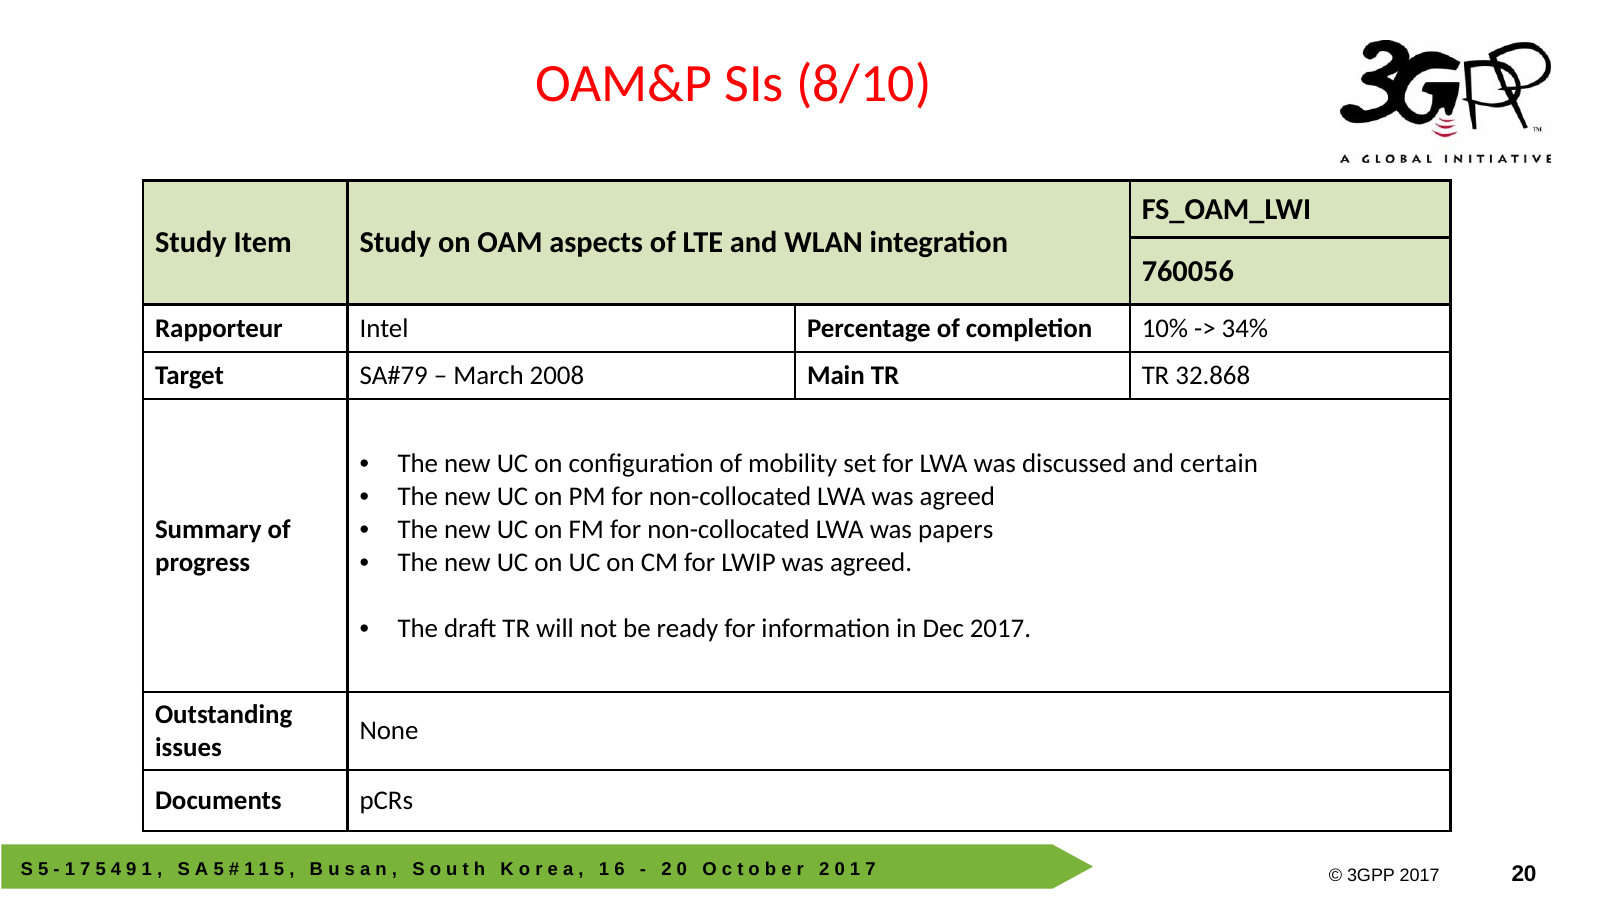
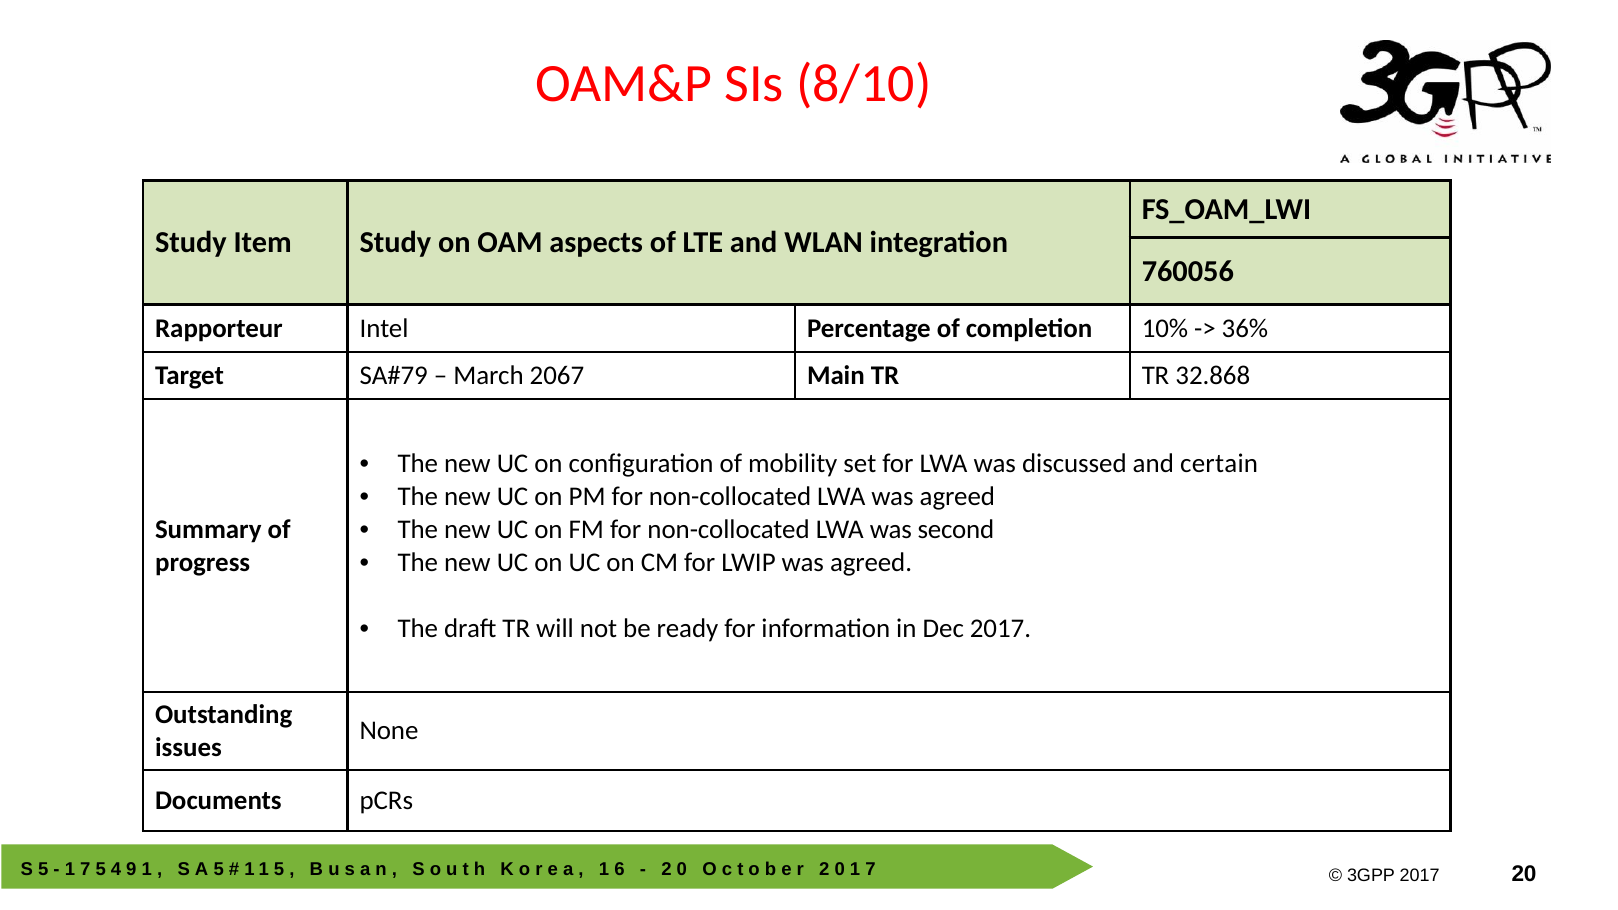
34%: 34% -> 36% (1245, 328)
2008: 2008 -> 2067 (557, 376)
papers: papers -> second (956, 529)
